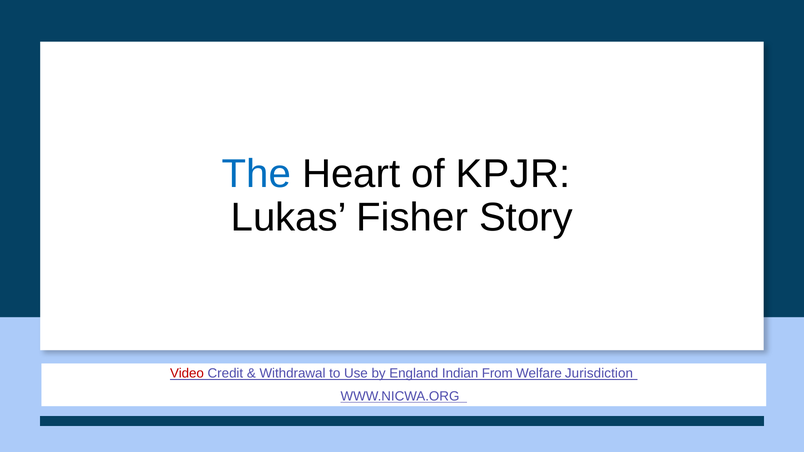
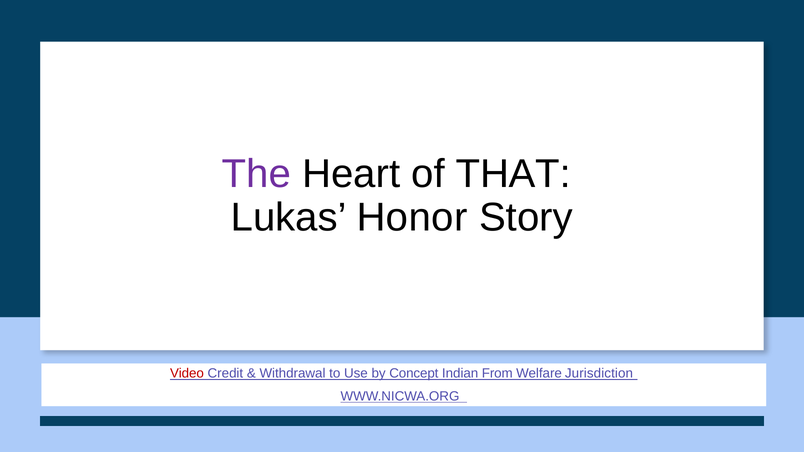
The colour: blue -> purple (256, 174)
KPJR: KPJR -> THAT (513, 174)
Fisher: Fisher -> Honor (412, 217)
England: England -> Concept (414, 374)
